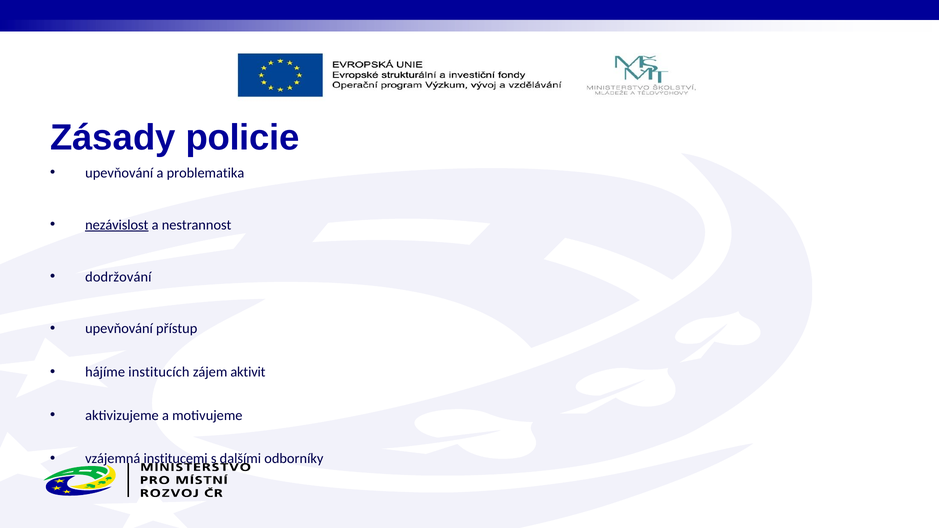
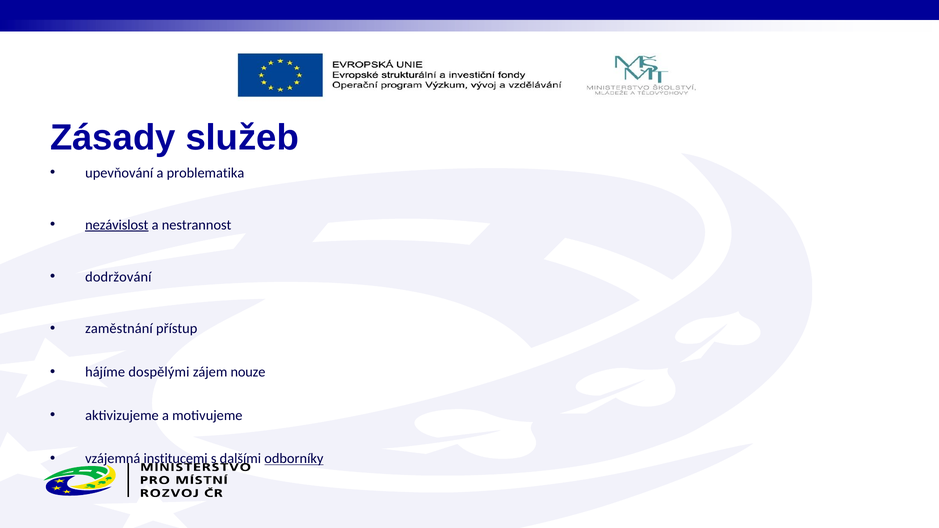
policie: policie -> služeb (242, 138)
upevňování: upevňování -> zaměstnání (119, 329)
institucích: institucích -> dospělými (159, 372)
aktivit: aktivit -> nouze (248, 372)
odborníky underline: none -> present (294, 459)
